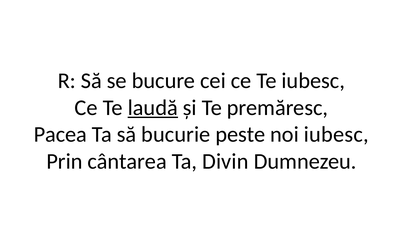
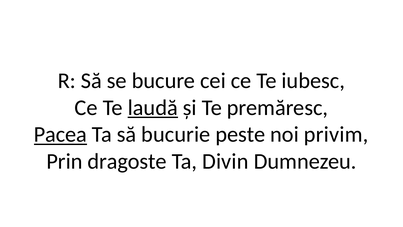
Pacea underline: none -> present (60, 134)
noi iubesc: iubesc -> privim (336, 134)
cântarea: cântarea -> dragoste (127, 161)
